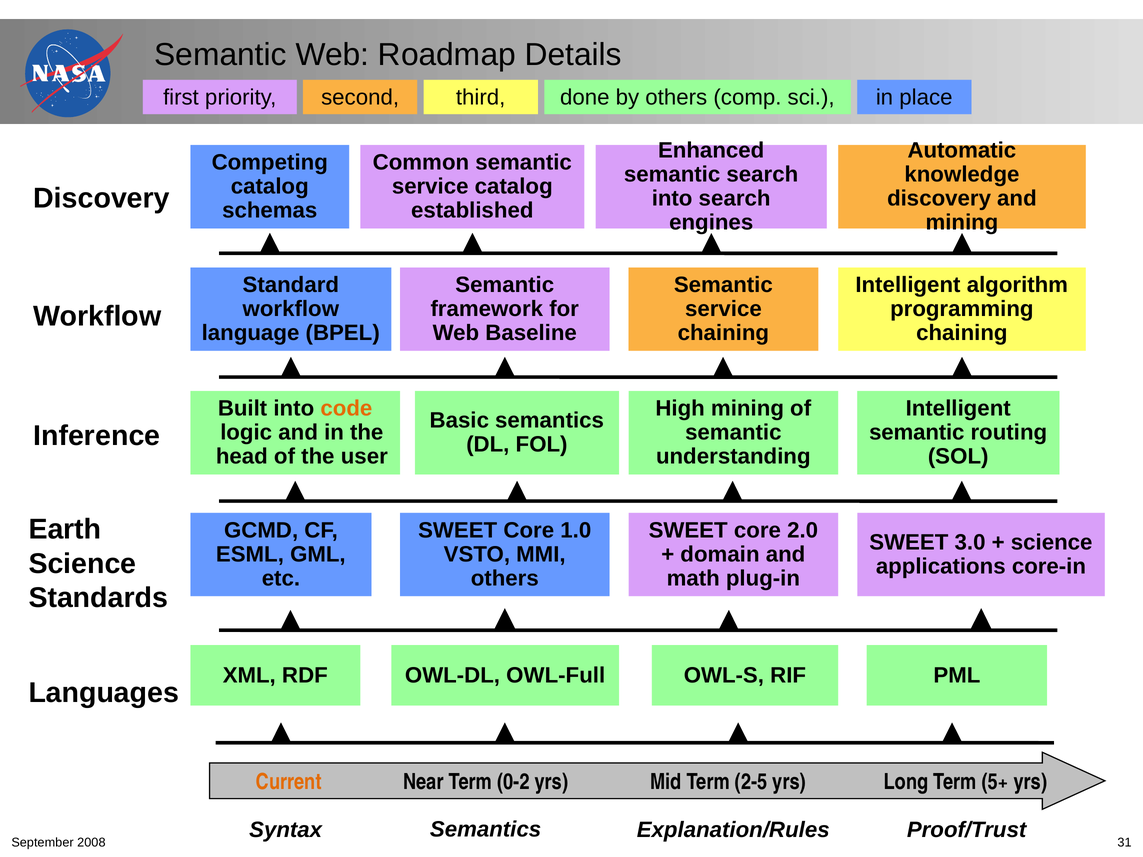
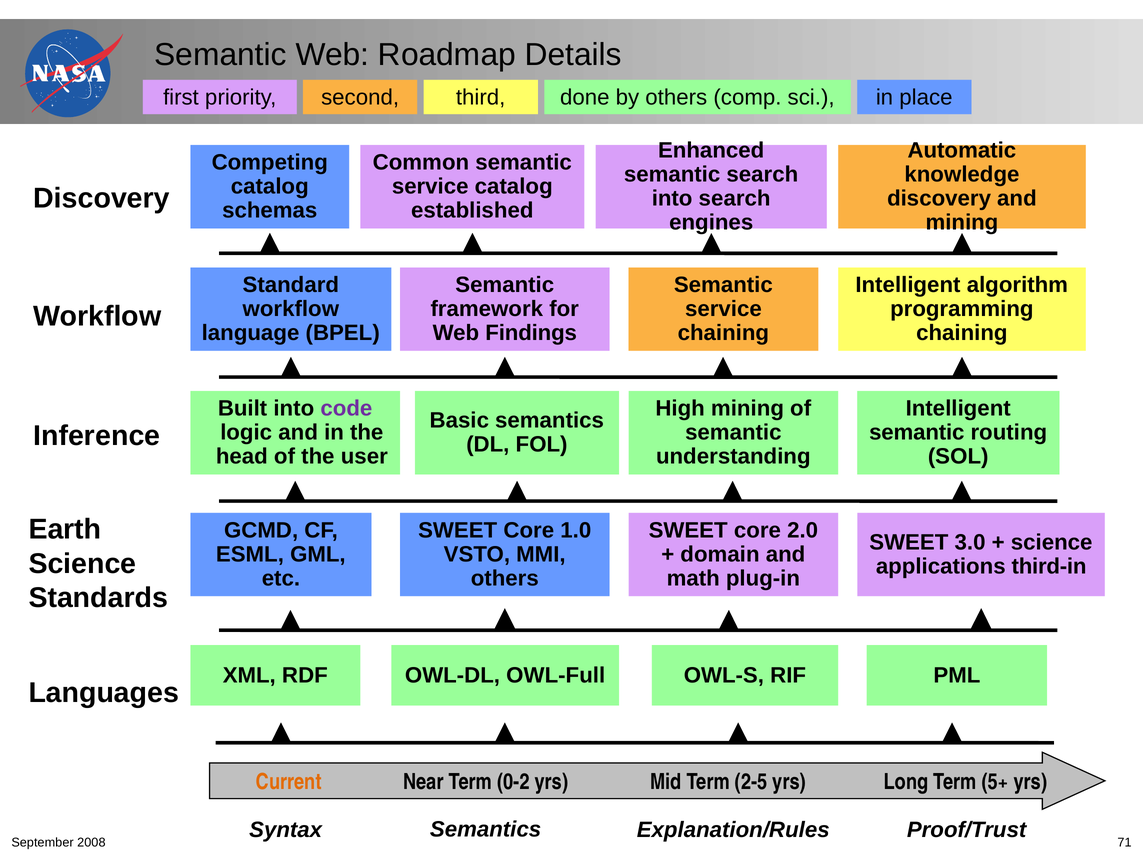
Baseline: Baseline -> Findings (531, 333)
code colour: orange -> purple (346, 409)
core-in: core-in -> third-in (1049, 567)
31: 31 -> 71 (1125, 843)
